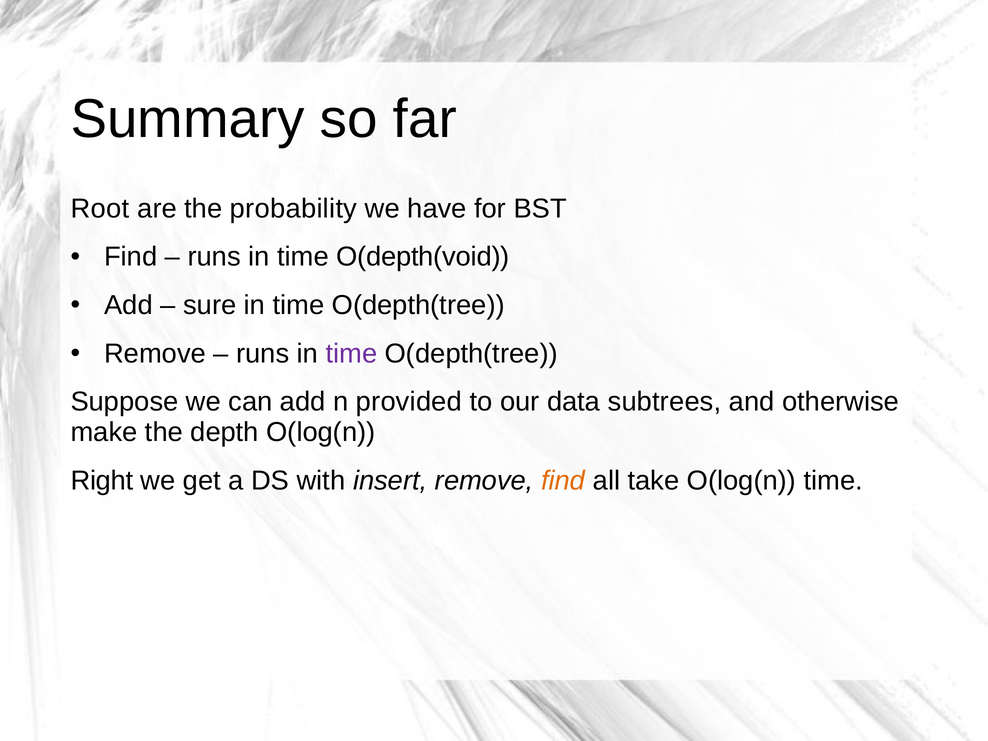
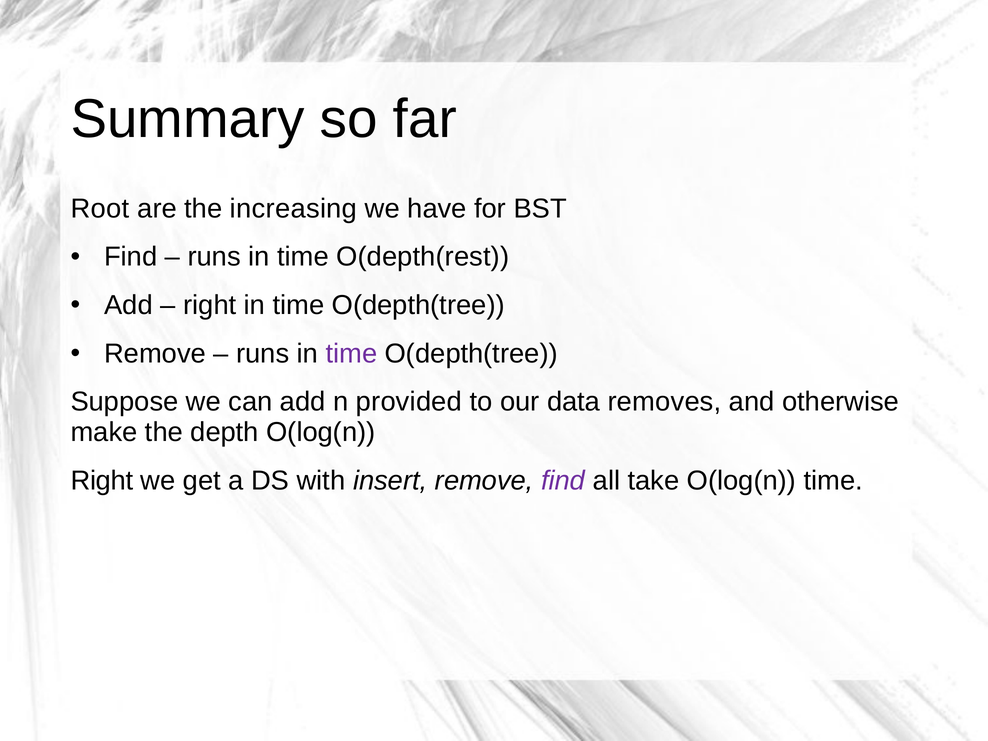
probability: probability -> increasing (293, 209)
O(depth(void: O(depth(void -> O(depth(rest (423, 257)
sure: sure -> right (210, 305)
subtrees: subtrees -> removes (665, 402)
find colour: orange -> purple (563, 481)
